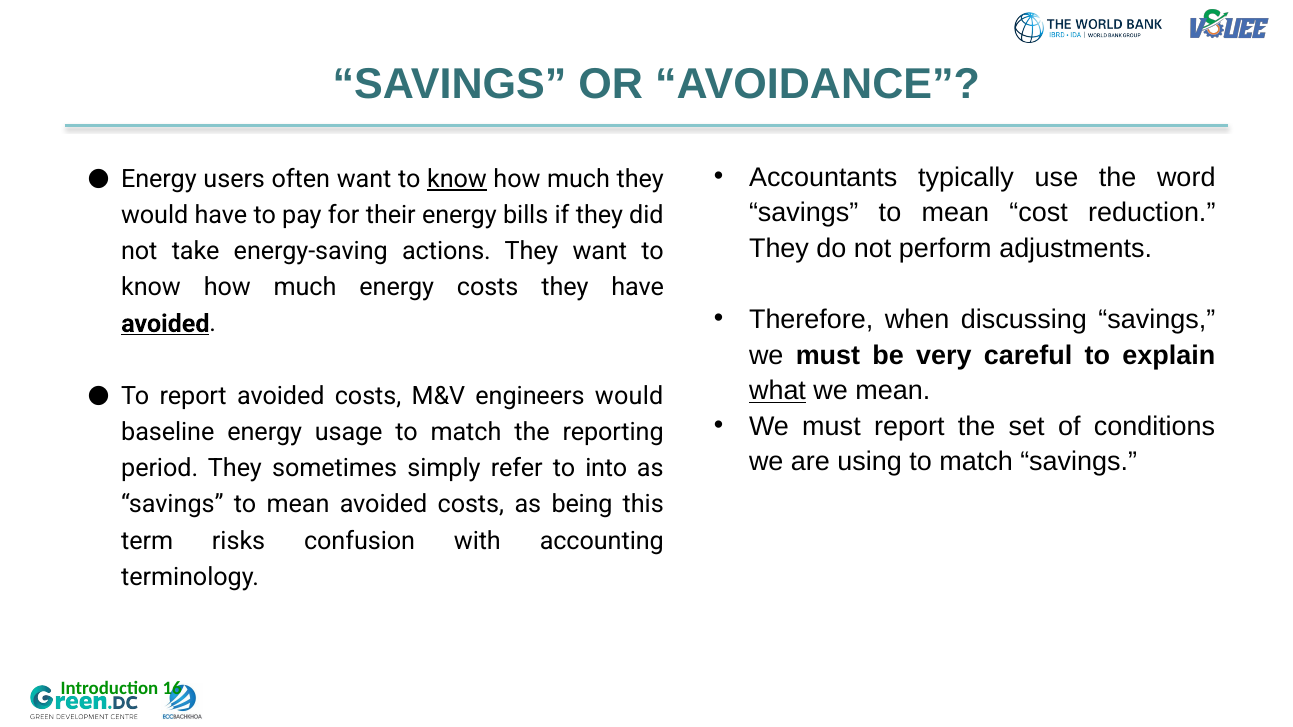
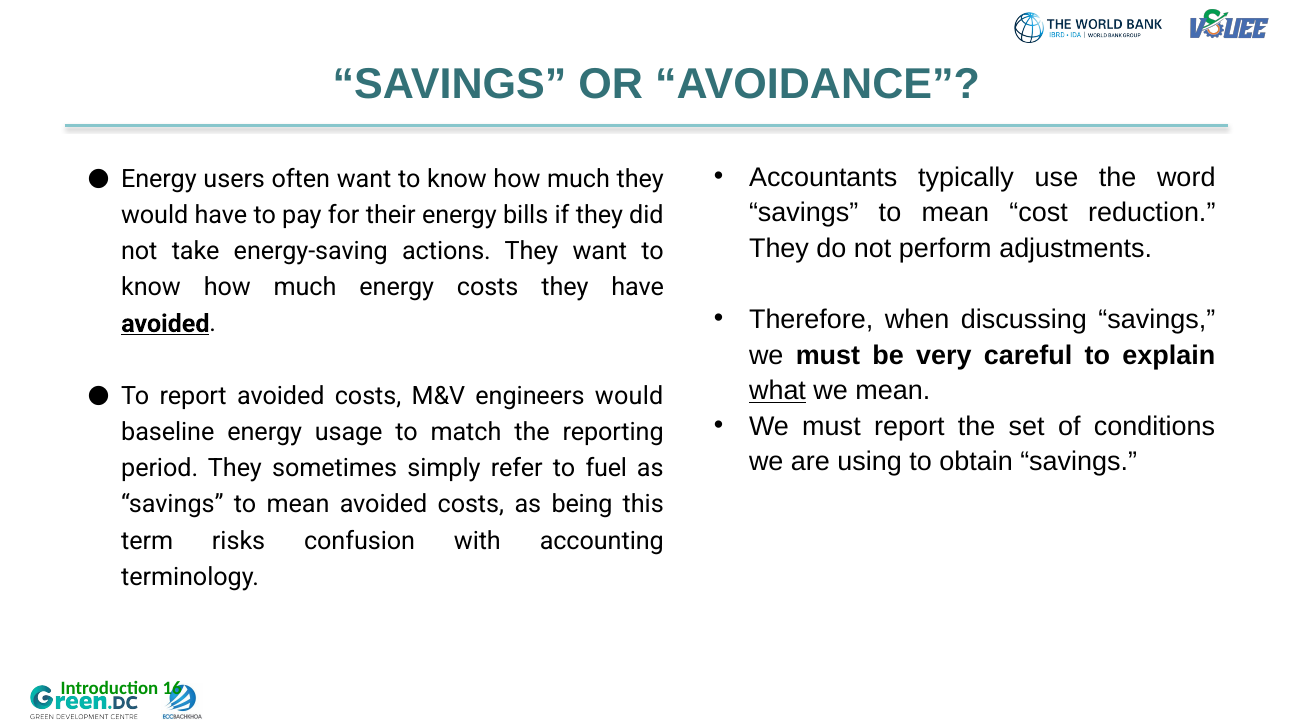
know underline: present -> none (457, 179)
using to match: match -> obtain (976, 462)
into: into -> fuel (606, 469)
